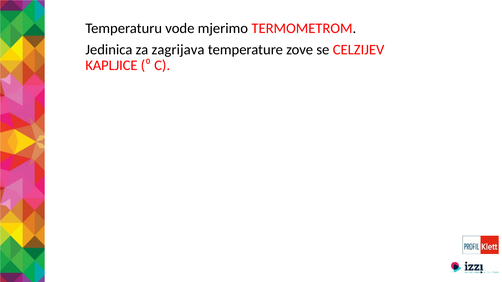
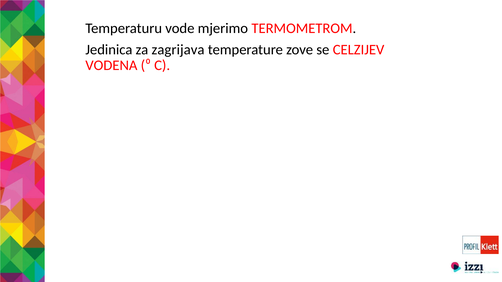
KAPLJICE: KAPLJICE -> VODENA (111, 65)
